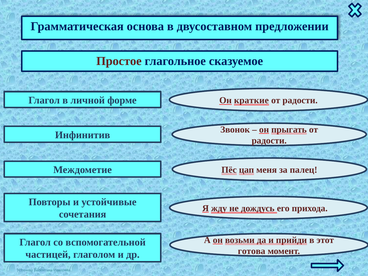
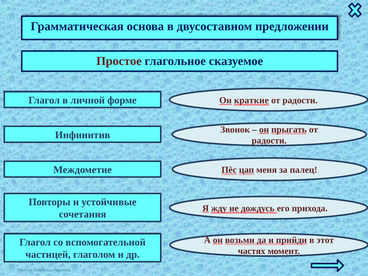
готова: готова -> частях (252, 251)
